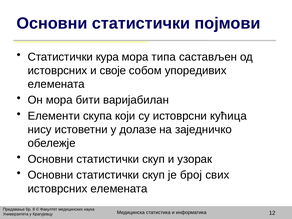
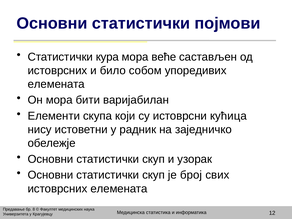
типа: типа -> веће (164, 57)
своје: своје -> било (113, 70)
долазе: долазе -> радник (138, 130)
